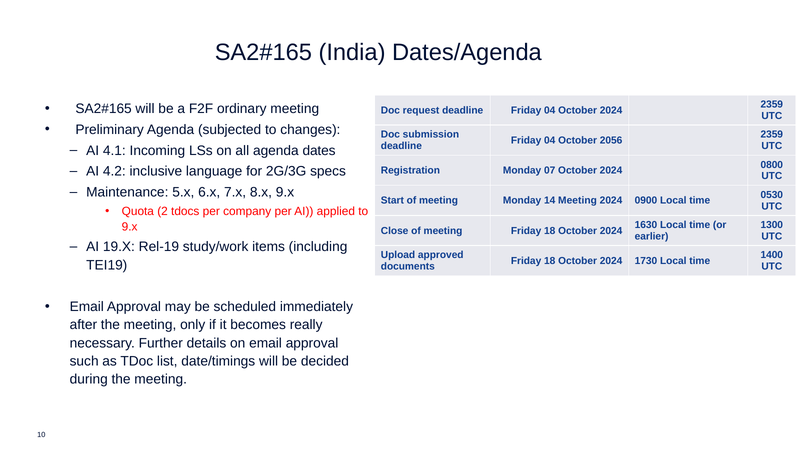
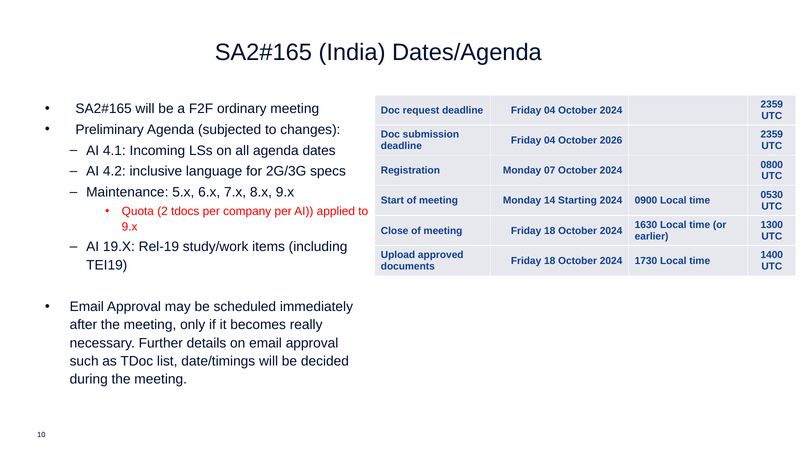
2056: 2056 -> 2026 (611, 140)
14 Meeting: Meeting -> Starting (578, 200)
